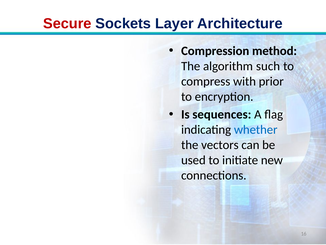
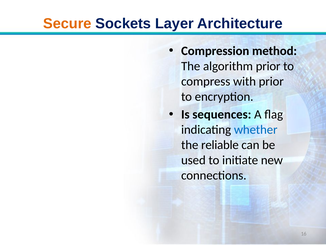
Secure colour: red -> orange (67, 24)
algorithm such: such -> prior (268, 66)
vectors: vectors -> reliable (220, 145)
